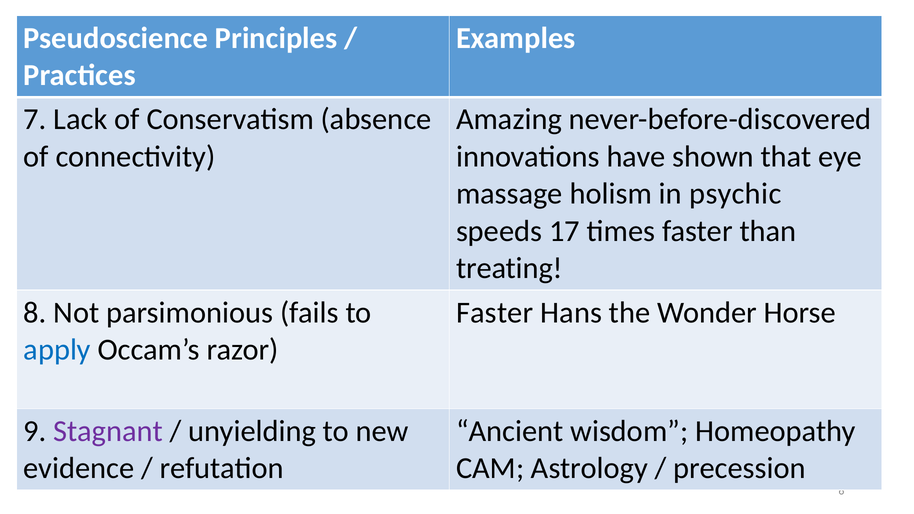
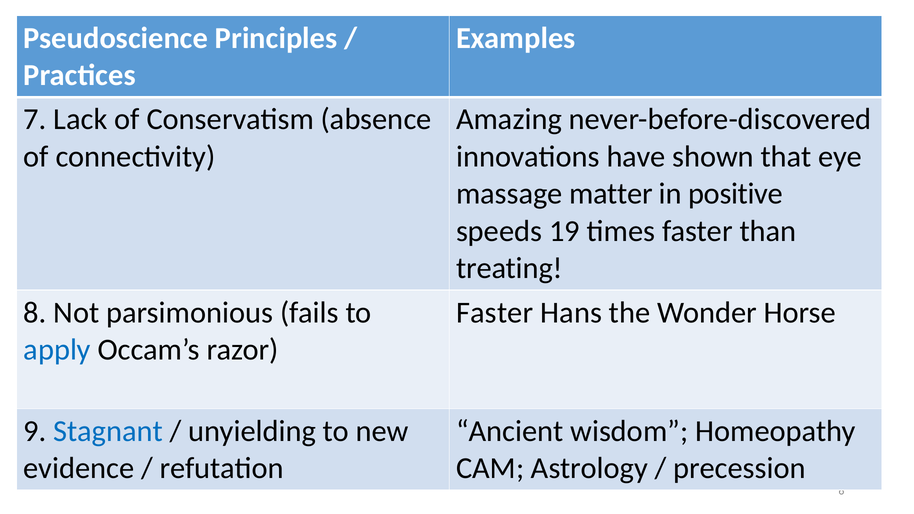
holism: holism -> matter (611, 194)
psychic: psychic -> positive (736, 194)
17: 17 -> 19 (564, 231)
Stagnant colour: purple -> blue (108, 431)
